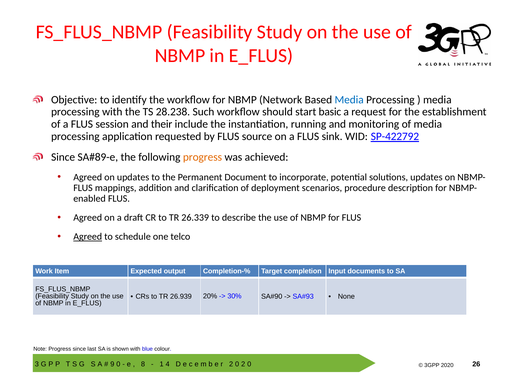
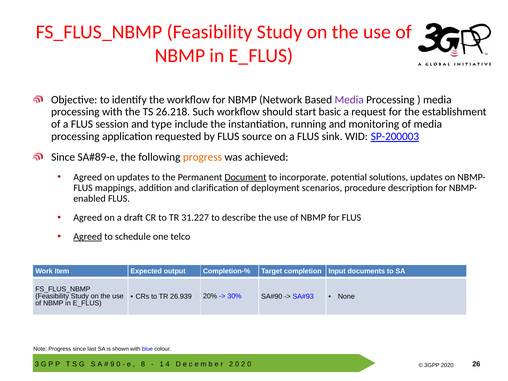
Media colour: blue -> purple (349, 100)
28.238: 28.238 -> 26.218 (173, 112)
their: their -> type (162, 124)
SP-422792: SP-422792 -> SP-200003 (395, 136)
Document underline: none -> present (245, 177)
26.339: 26.339 -> 31.227 (195, 218)
